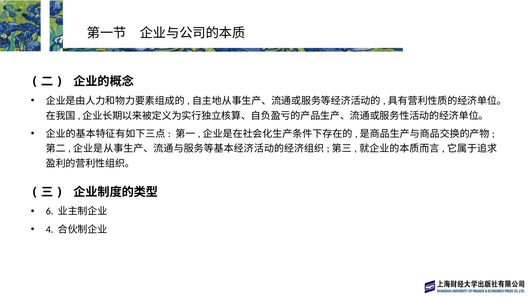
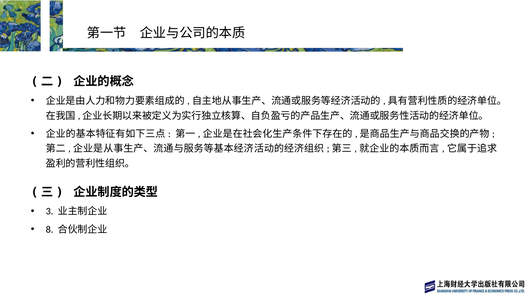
6: 6 -> 3 (50, 211)
4: 4 -> 8 (50, 230)
